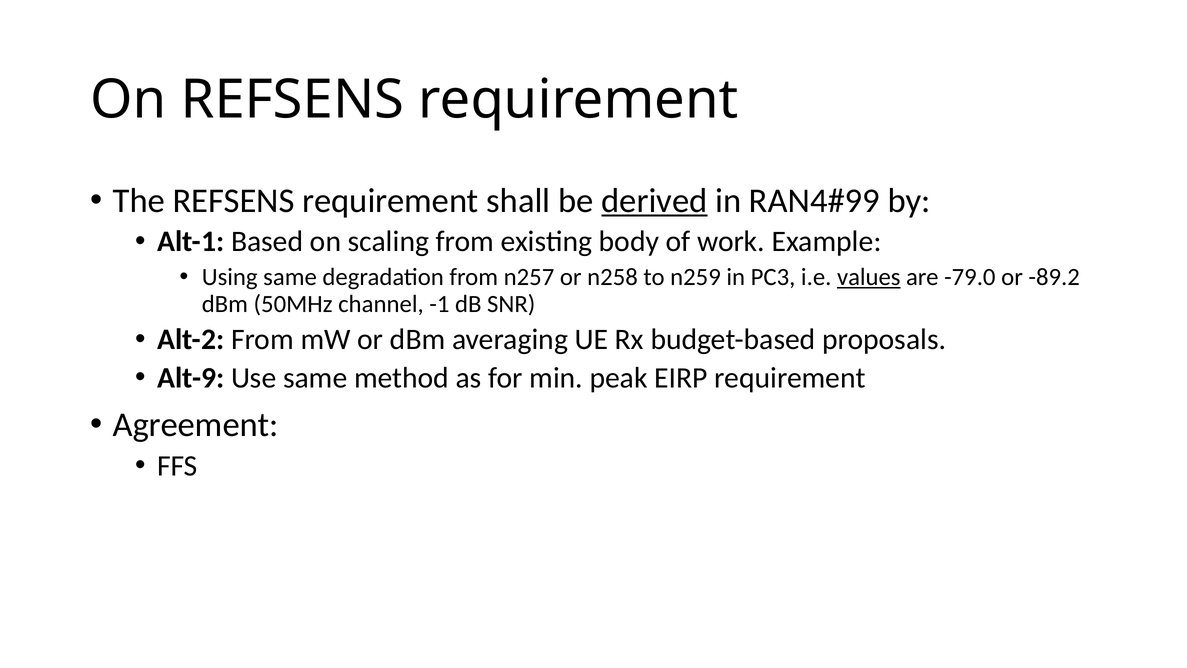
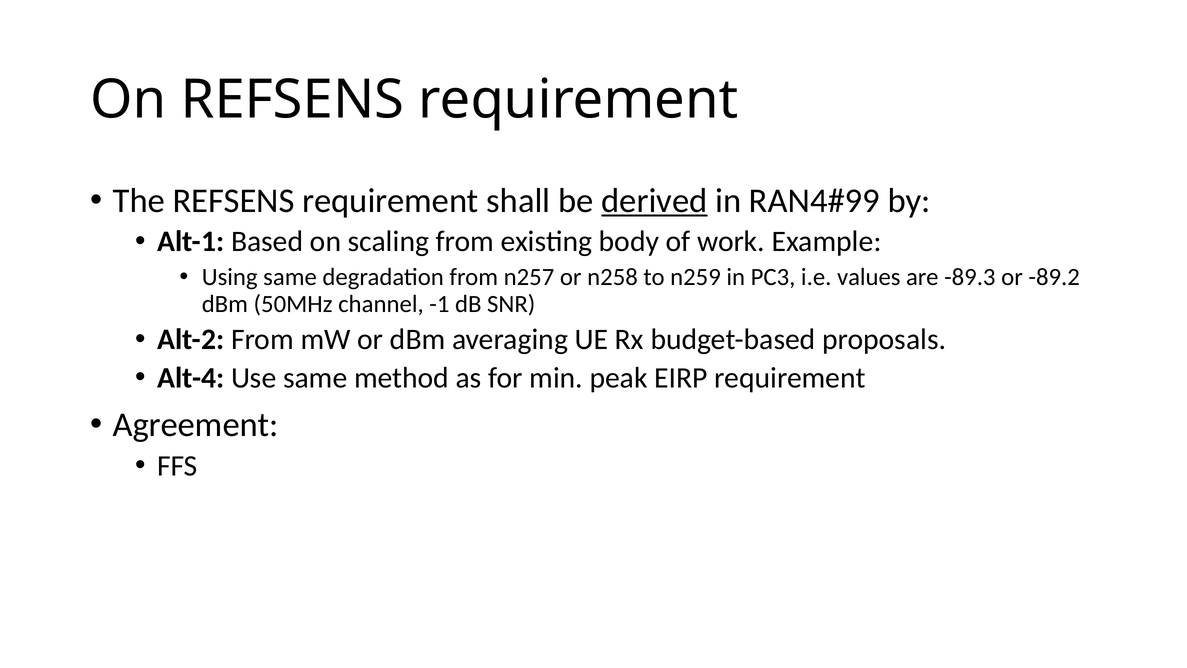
values underline: present -> none (869, 277)
-79.0: -79.0 -> -89.3 (970, 277)
Alt-9: Alt-9 -> Alt-4 (191, 378)
